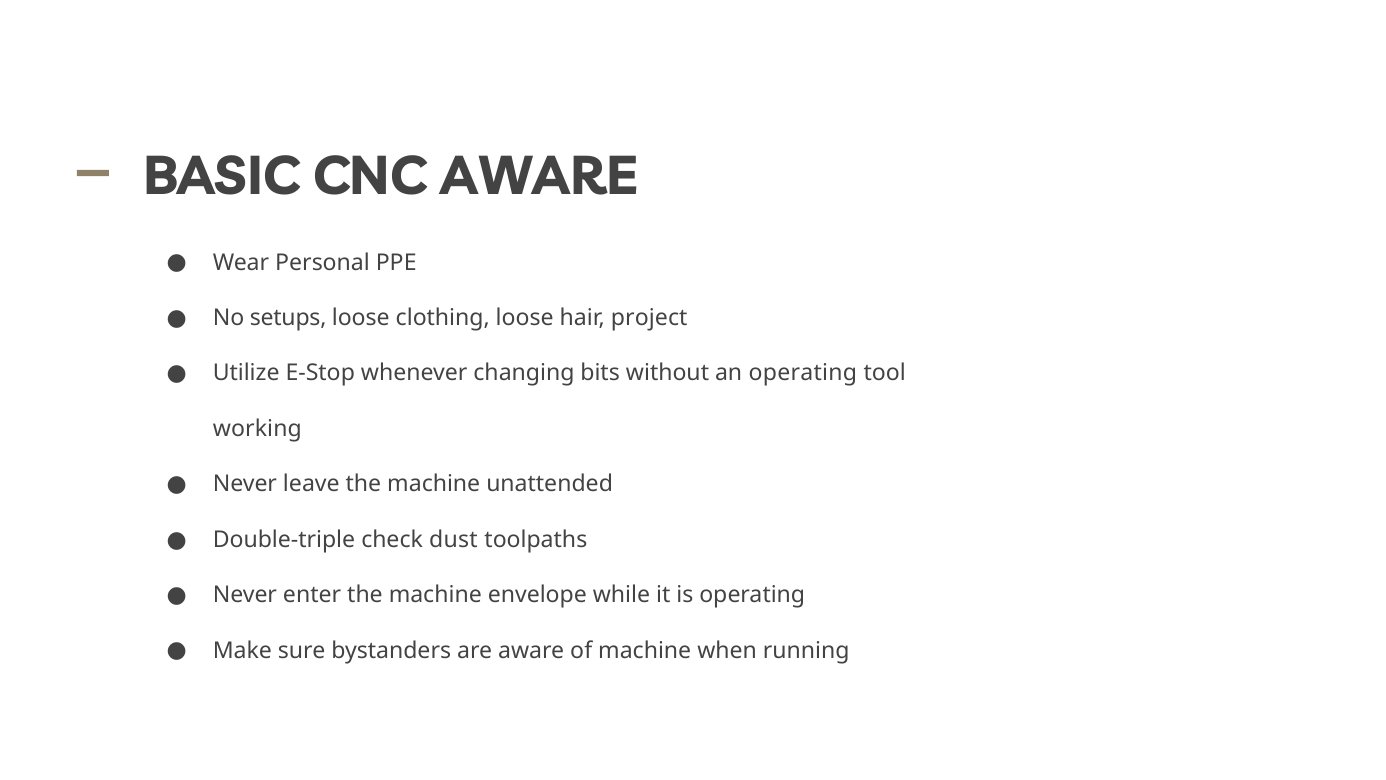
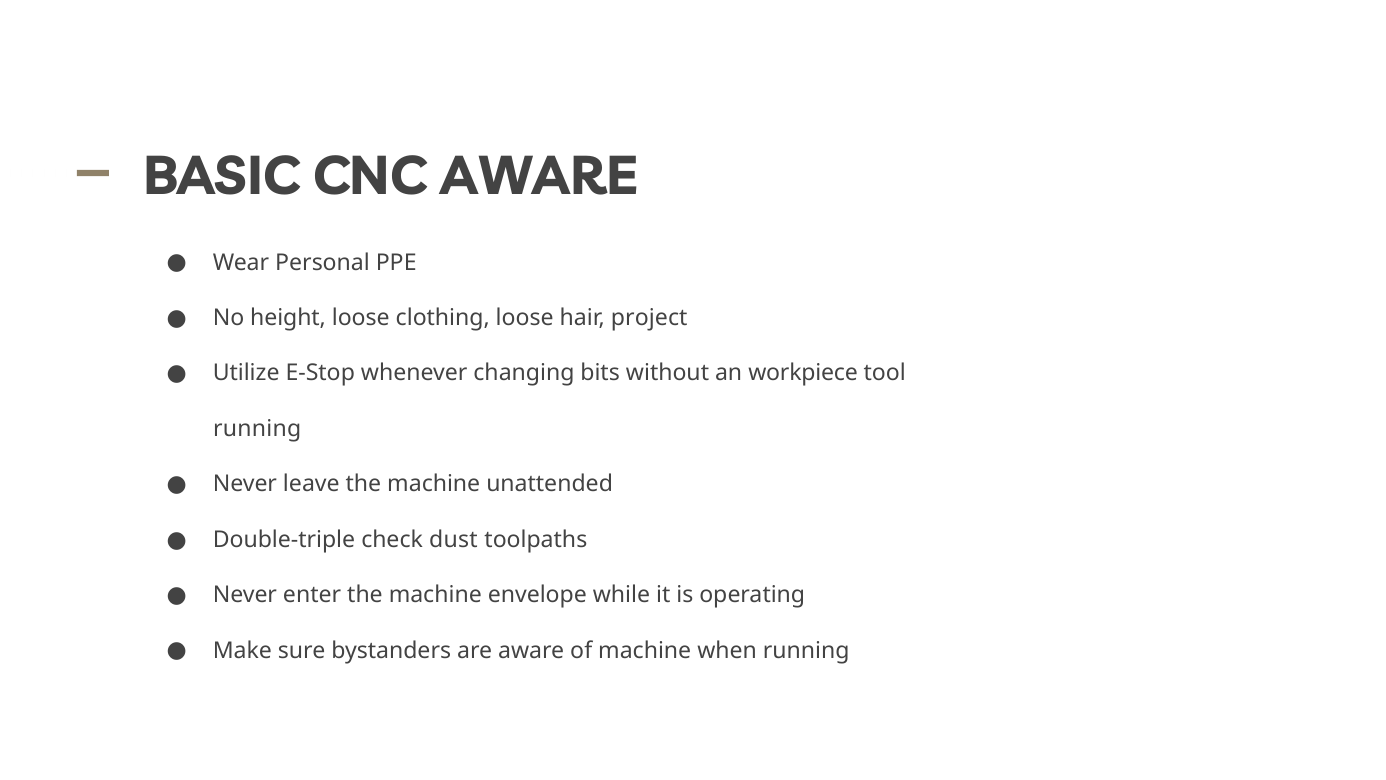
setups: setups -> height (288, 318)
an operating: operating -> workpiece (803, 373)
working: working -> running (257, 429)
